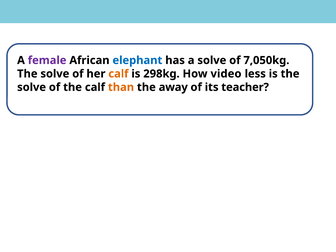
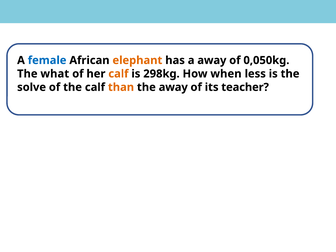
female colour: purple -> blue (47, 60)
elephant colour: blue -> orange (137, 60)
a solve: solve -> away (212, 60)
7,050kg: 7,050kg -> 0,050kg (266, 60)
solve: solve -> what (55, 74)
video: video -> when (226, 74)
